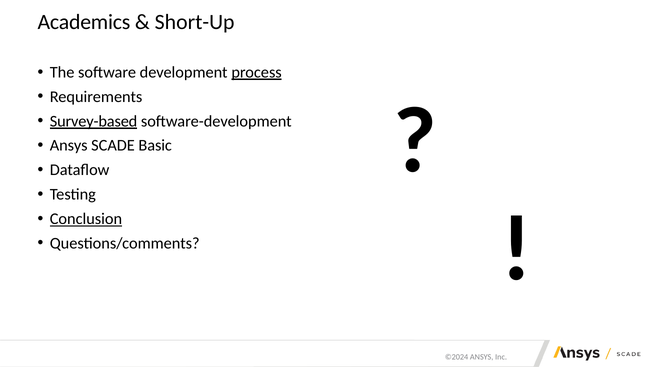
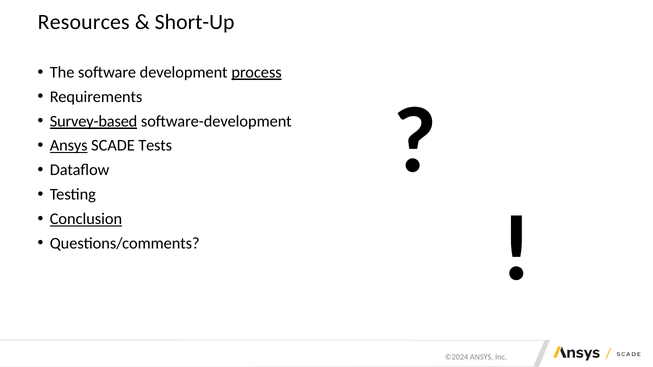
Academics: Academics -> Resources (84, 22)
Ansys underline: none -> present (69, 146)
Basic: Basic -> Tests (155, 146)
